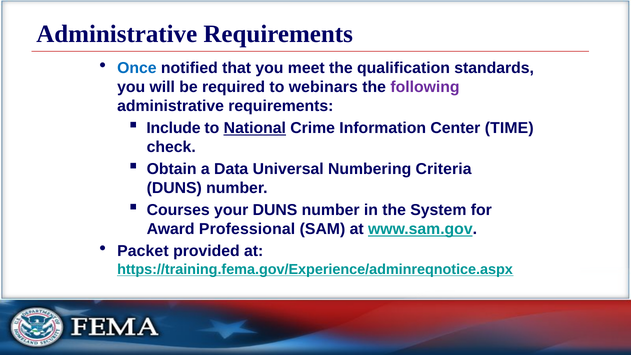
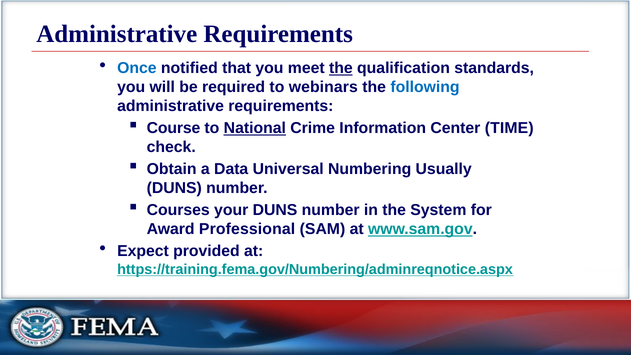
the underline: none -> present (341, 68)
following colour: purple -> blue (425, 87)
Include: Include -> Course (173, 128)
Criteria: Criteria -> Usually (444, 169)
Packet: Packet -> Expect (143, 251)
https://training.fema.gov/Experience/adminreqnotice.aspx: https://training.fema.gov/Experience/adminreqnotice.aspx -> https://training.fema.gov/Numbering/adminreqnotice.aspx (315, 269)
